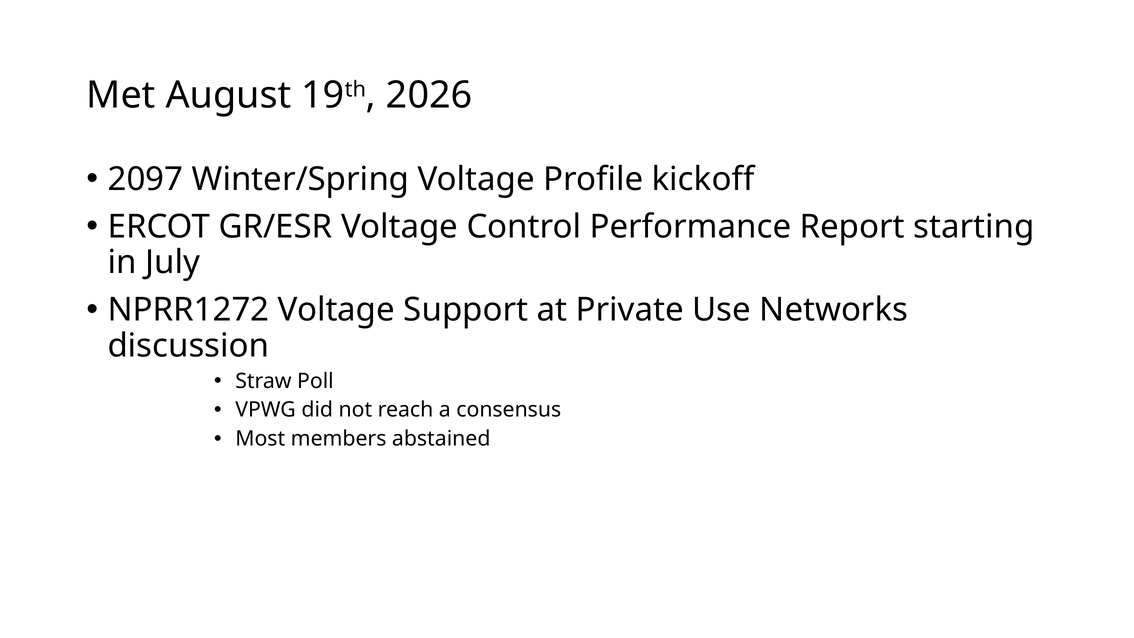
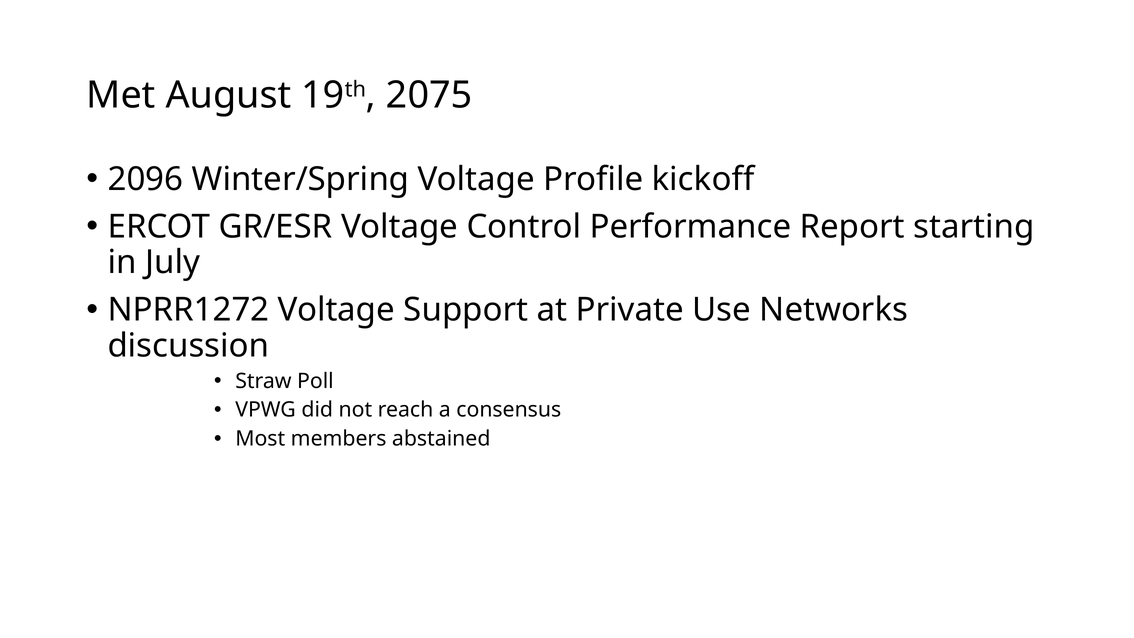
2026: 2026 -> 2075 (429, 95)
2097: 2097 -> 2096 (145, 179)
